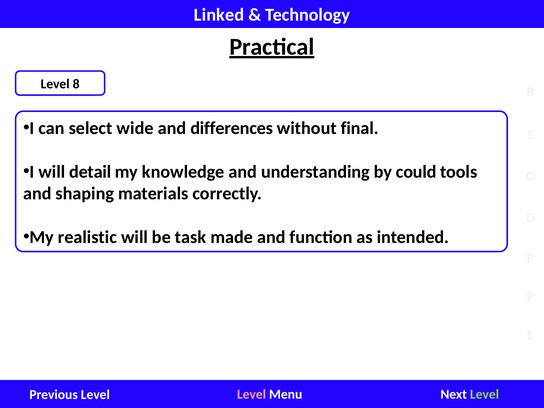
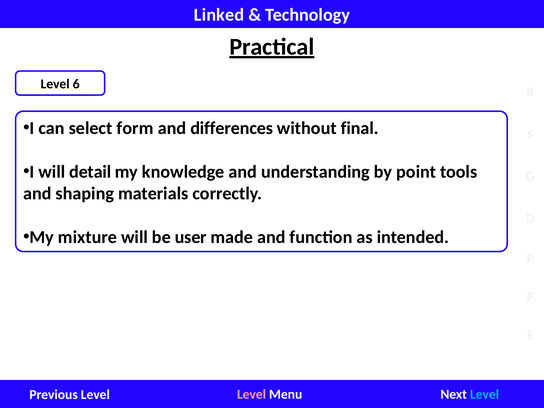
8: 8 -> 6 (76, 84)
wide: wide -> form (135, 128)
could: could -> point (416, 172)
realistic: realistic -> mixture (87, 237)
task: task -> user (191, 237)
Level colour: light green -> light blue (485, 394)
